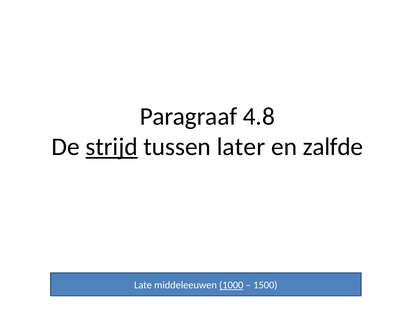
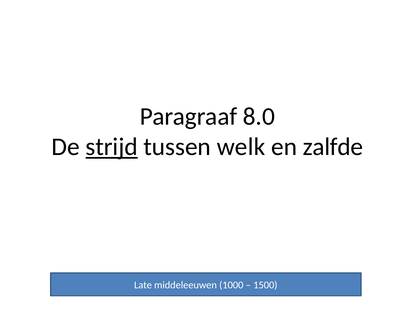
4.8: 4.8 -> 8.0 (259, 117)
later: later -> welk (241, 147)
1000 underline: present -> none (231, 285)
